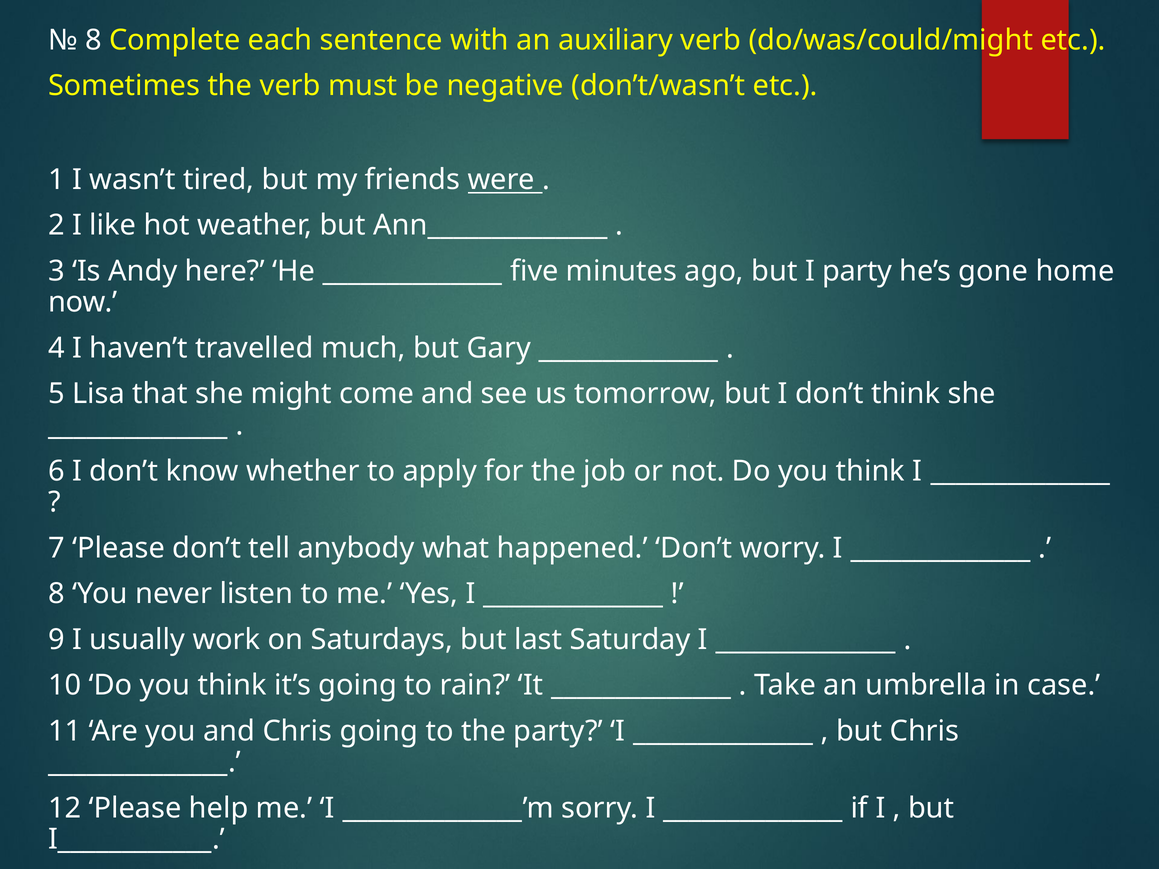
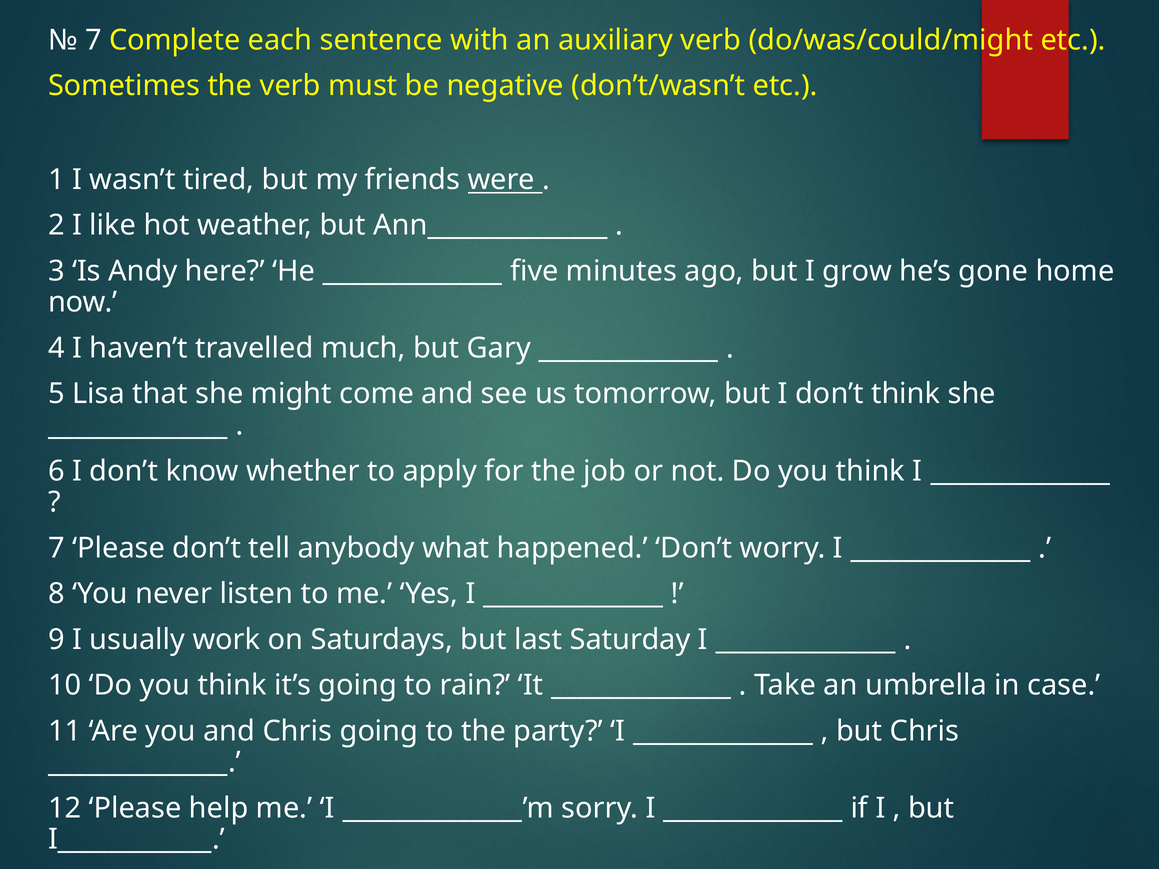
8: 8 -> 7 (94, 40)
I party: party -> grow (857, 271)
